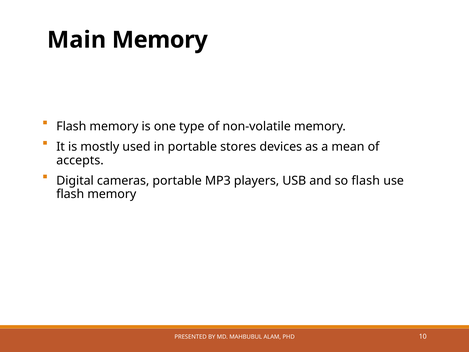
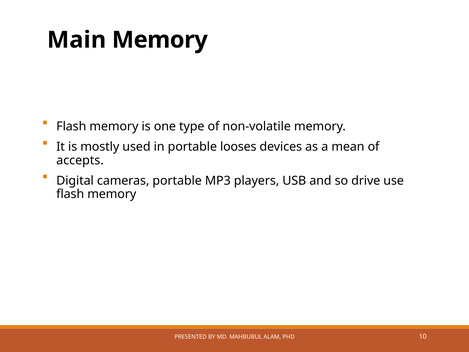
stores: stores -> looses (238, 147)
so flash: flash -> drive (366, 181)
